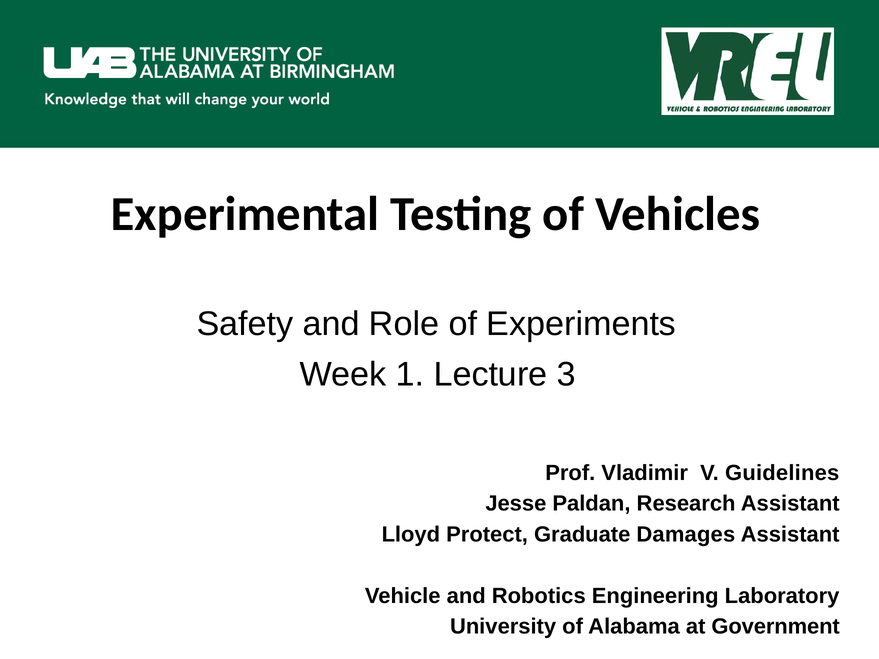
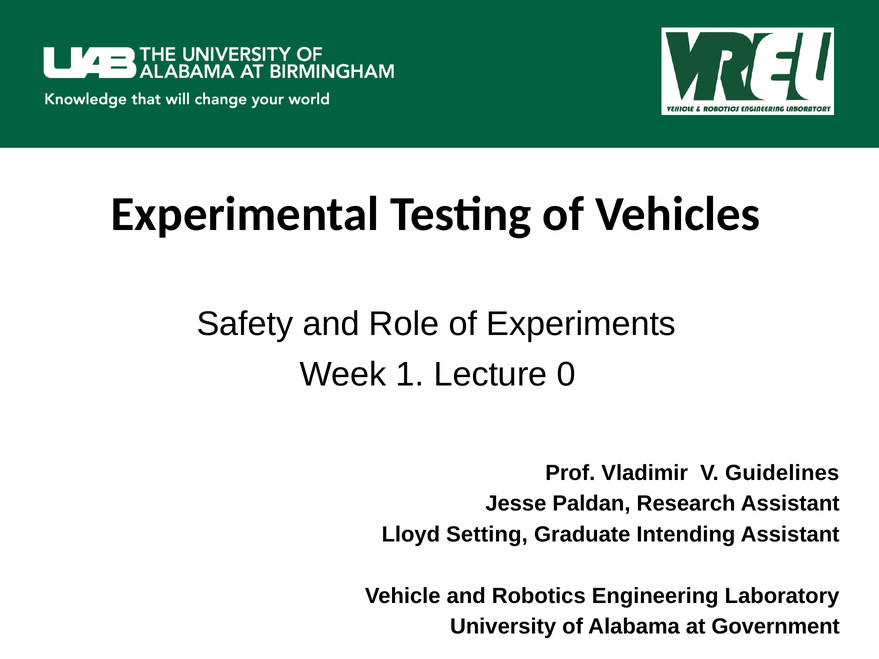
3: 3 -> 0 (566, 375)
Protect: Protect -> Setting (487, 535)
Damages: Damages -> Intending (686, 535)
